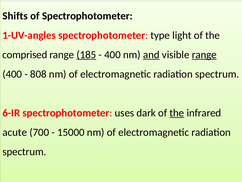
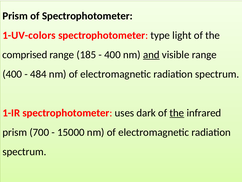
Shifts: Shifts -> Prism (15, 16)
1-UV-angles: 1-UV-angles -> 1-UV-colors (29, 35)
185 underline: present -> none (86, 55)
range underline: present -> none (204, 55)
808: 808 -> 484 (38, 74)
6-IR: 6-IR -> 1-IR (11, 113)
acute: acute -> prism (15, 132)
